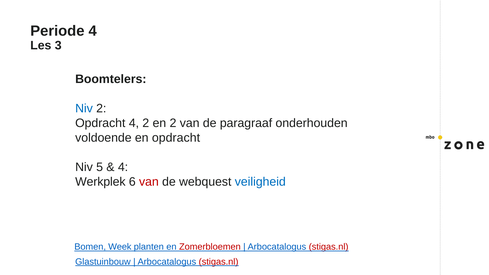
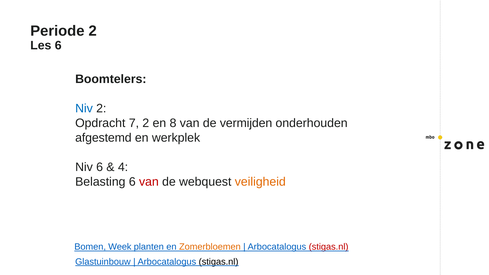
Periode 4: 4 -> 2 (93, 31)
Les 3: 3 -> 6 (58, 46)
Opdracht 4: 4 -> 7 (134, 123)
en 2: 2 -> 8 (173, 123)
paragraaf: paragraaf -> vermijden (246, 123)
voldoende: voldoende -> afgestemd (103, 138)
en opdracht: opdracht -> werkplek (176, 138)
Niv 5: 5 -> 6 (100, 167)
Werkplek: Werkplek -> Belasting (100, 182)
veiligheid colour: blue -> orange (260, 182)
Zomerbloemen colour: red -> orange (210, 247)
stigas.nl colour: red -> black (219, 262)
